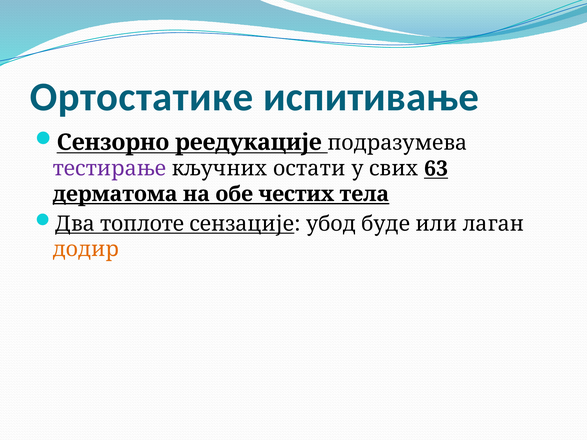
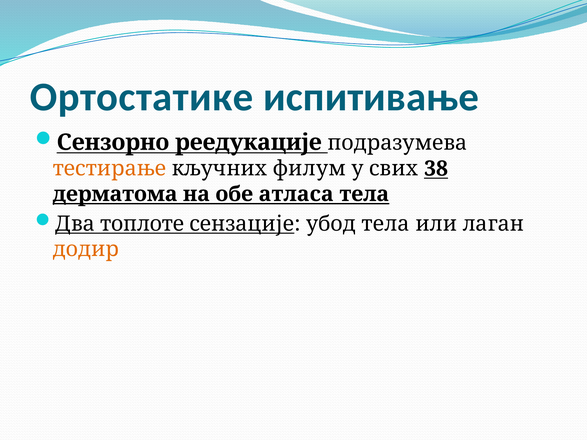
тестирање colour: purple -> orange (109, 169)
остати: остати -> филум (309, 169)
63: 63 -> 38 (436, 169)
честих: честих -> атласа (296, 194)
убод буде: буде -> тела (386, 224)
